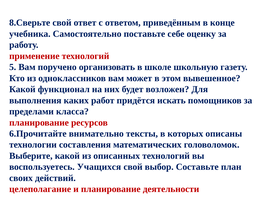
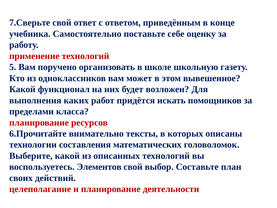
8.Сверьте: 8.Сверьте -> 7.Сверьте (30, 23)
Учащихся: Учащихся -> Элементов (99, 167)
